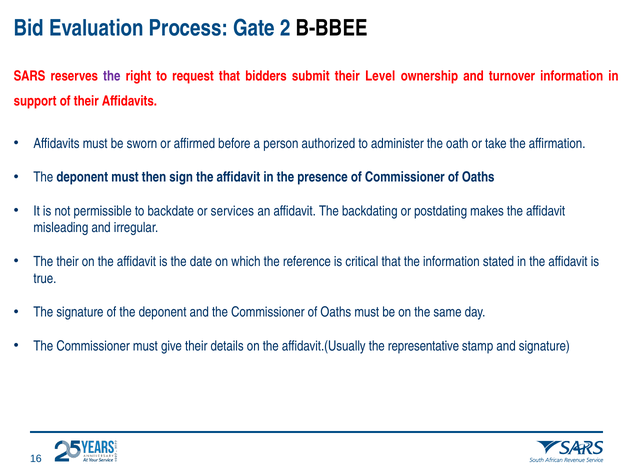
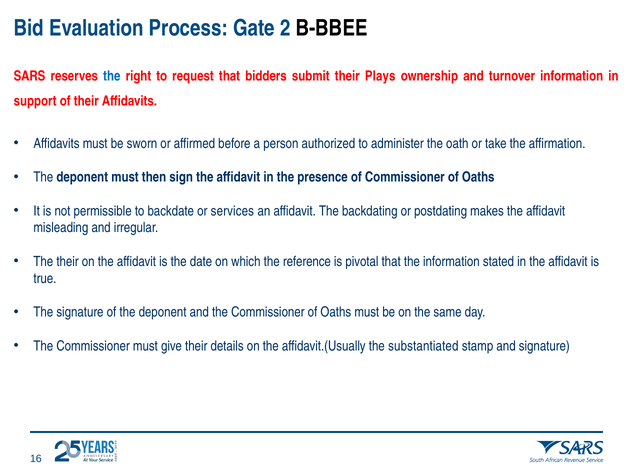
the colour: purple -> blue (112, 76)
Level: Level -> Plays (380, 76)
critical: critical -> pivotal (362, 261)
representative: representative -> substantiated (423, 346)
